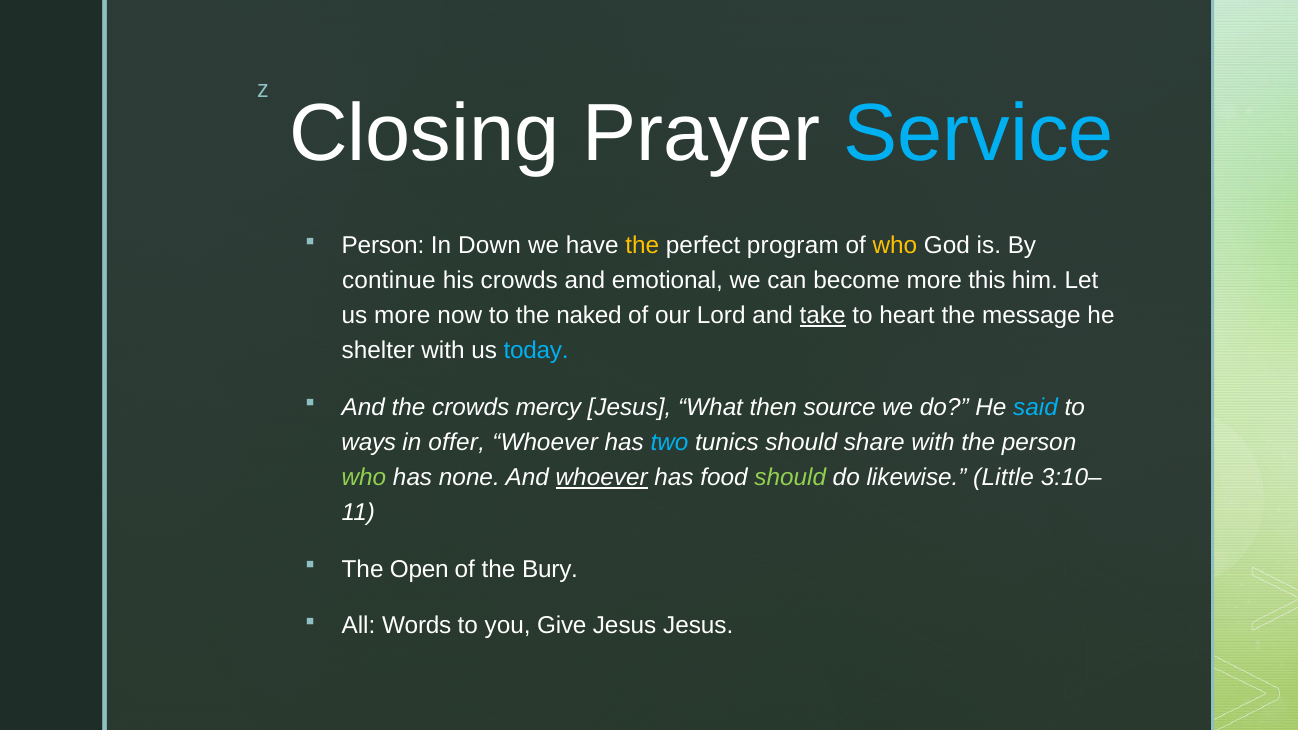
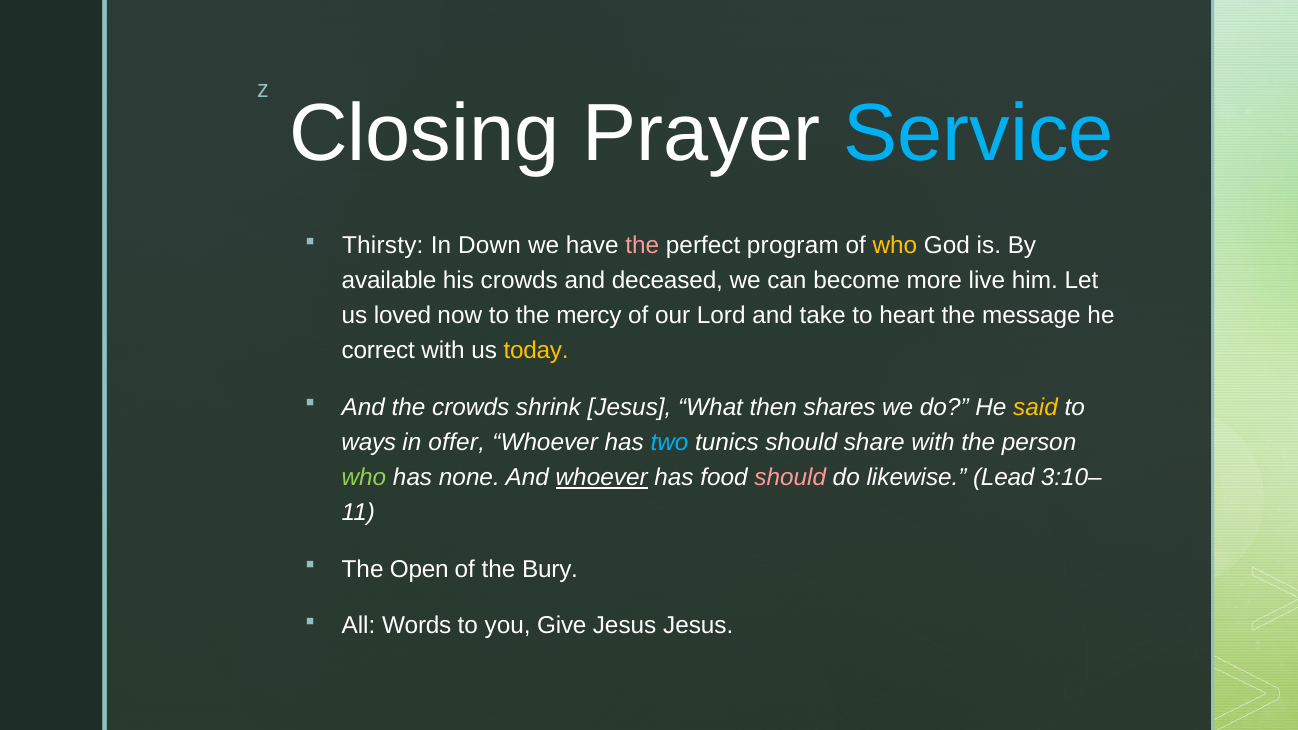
Person: Person -> Thirsty (383, 246)
the colour: yellow -> pink (642, 246)
continue: continue -> available (389, 281)
emotional: emotional -> deceased (667, 281)
this: this -> live (987, 281)
us more: more -> loved (403, 316)
naked: naked -> mercy (589, 316)
take underline: present -> none (823, 316)
shelter: shelter -> correct (378, 351)
today colour: light blue -> yellow (536, 351)
mercy: mercy -> shrink (548, 408)
source: source -> shares (840, 408)
said colour: light blue -> yellow (1036, 408)
should colour: light green -> pink (790, 478)
Little: Little -> Lead (1004, 478)
